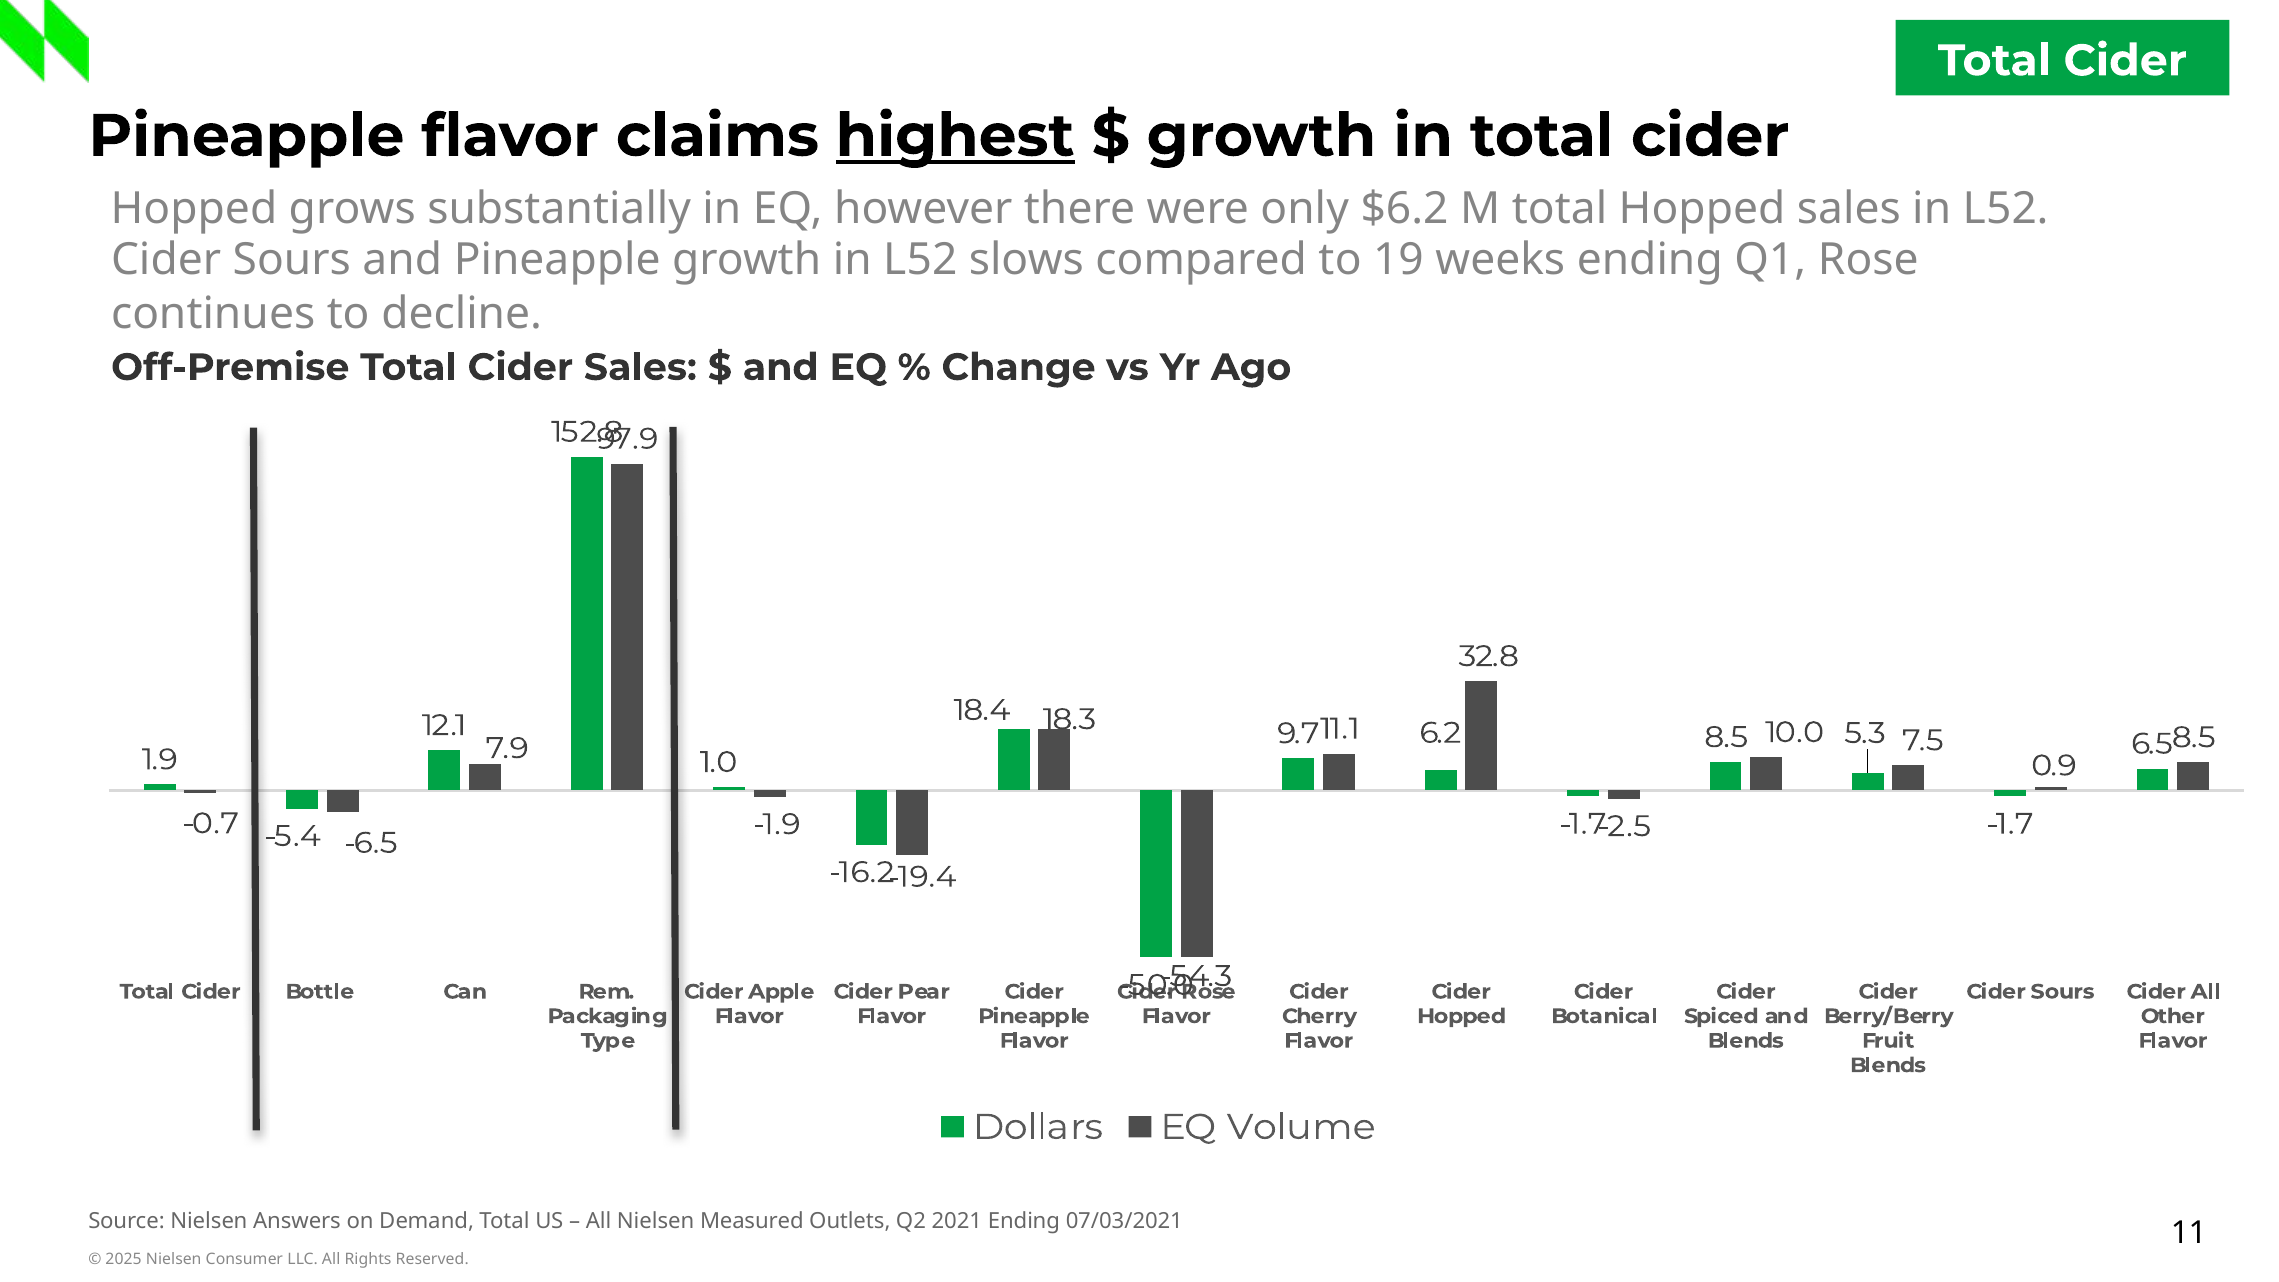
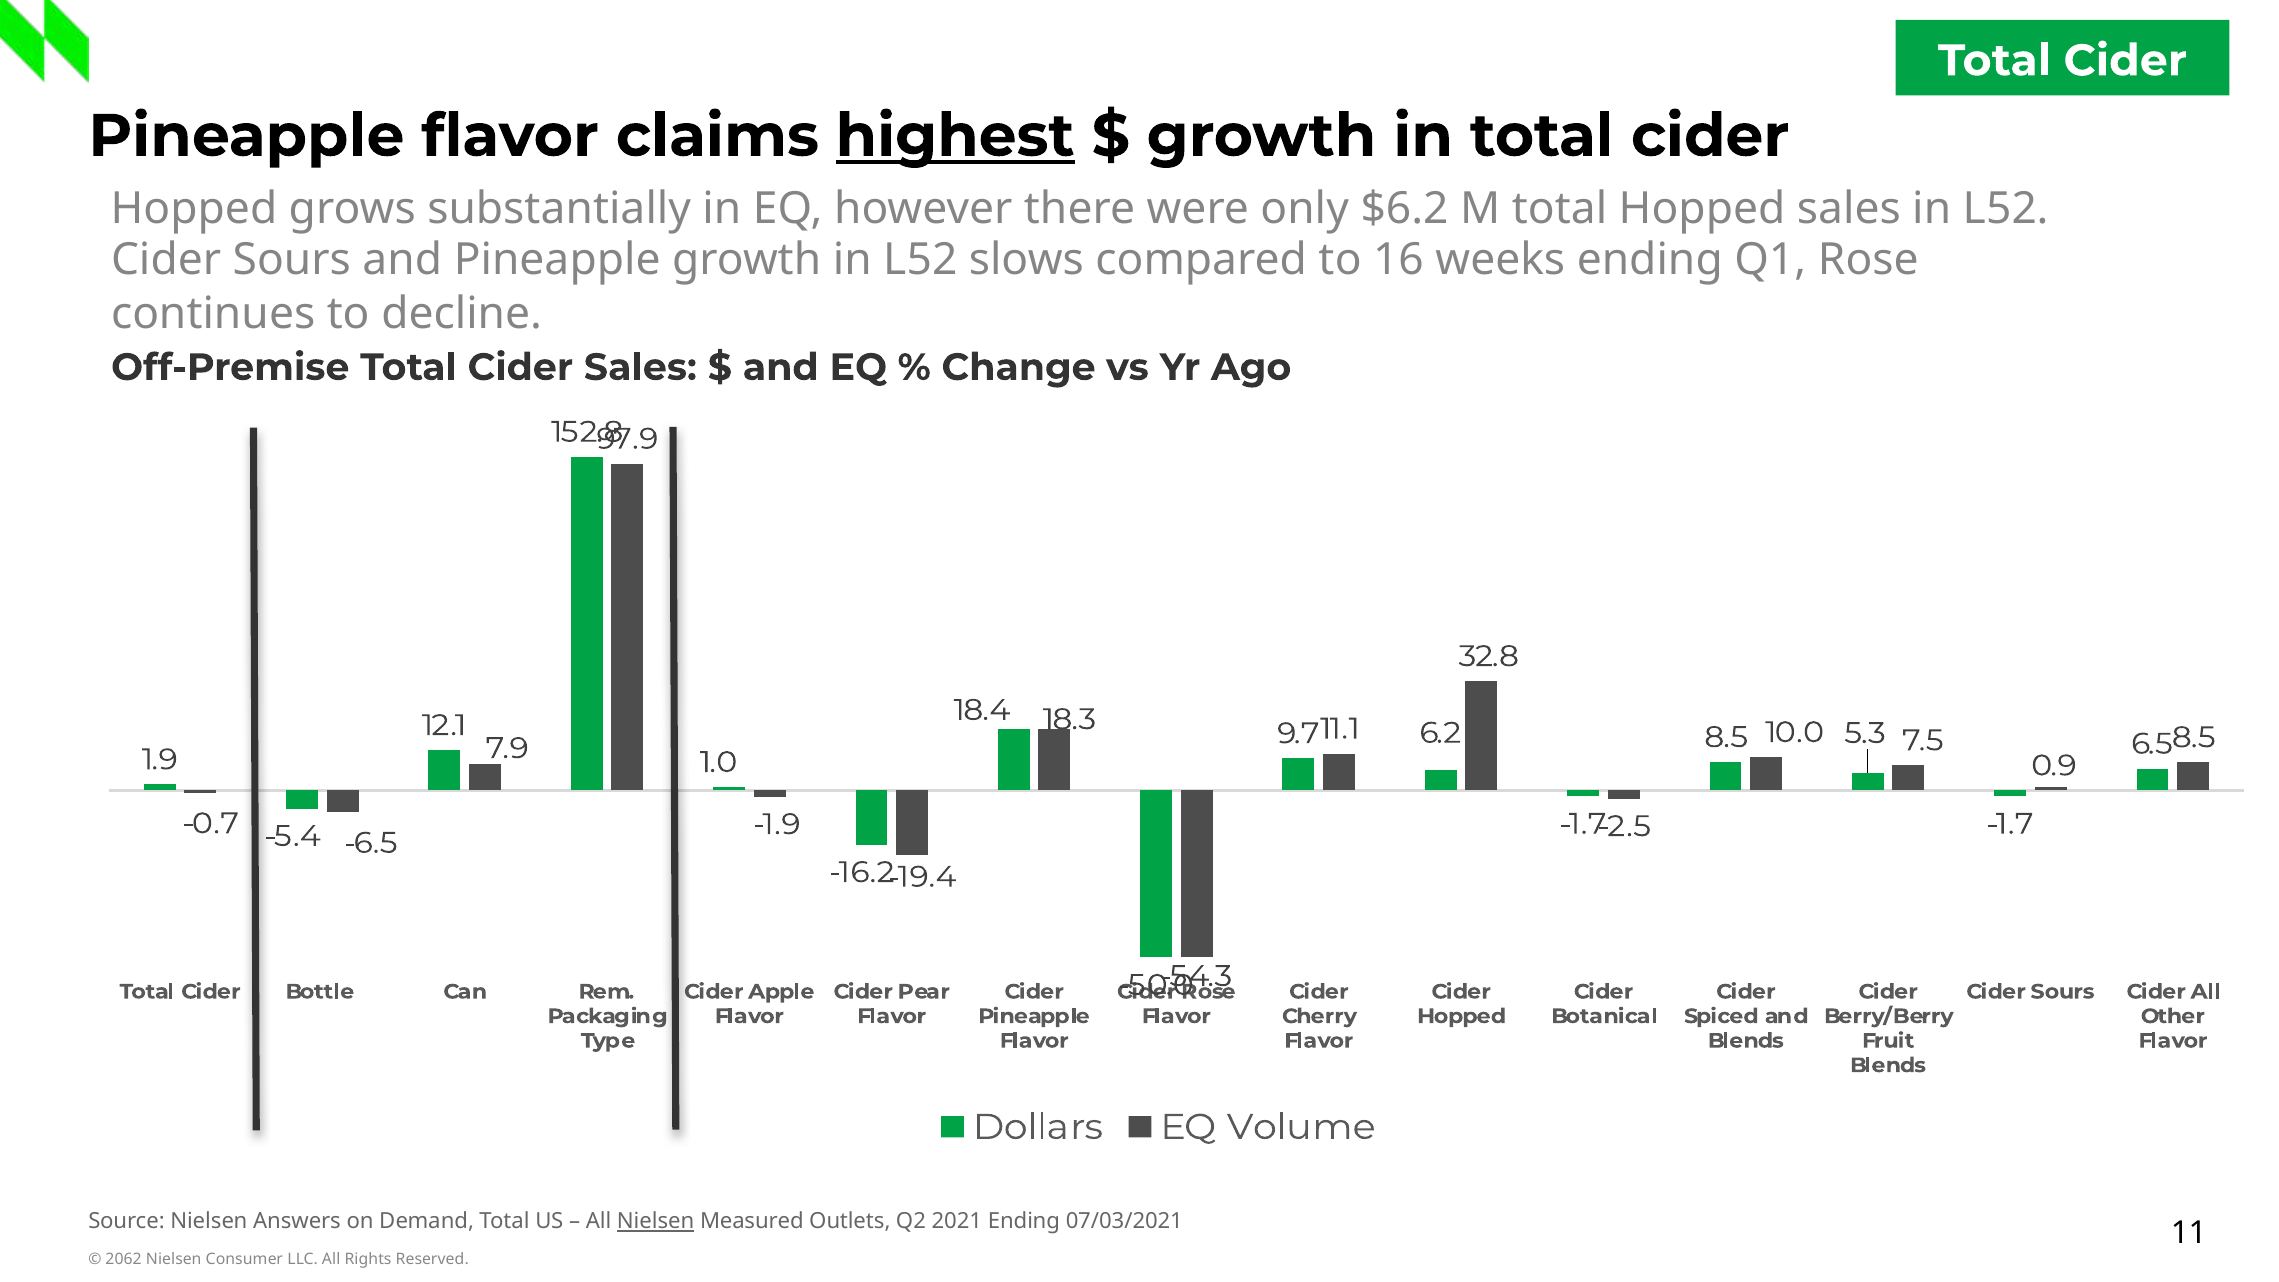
19: 19 -> 16 (1398, 260)
Nielsen underline: none -> present (656, 1221)
2025: 2025 -> 2062 (124, 1260)
